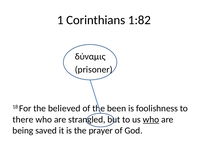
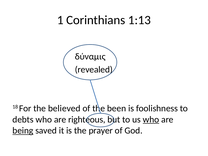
1:82: 1:82 -> 1:13 (139, 20)
prisoner: prisoner -> revealed (94, 70)
there: there -> debts (23, 119)
strangled: strangled -> righteous (87, 119)
being underline: none -> present (23, 131)
